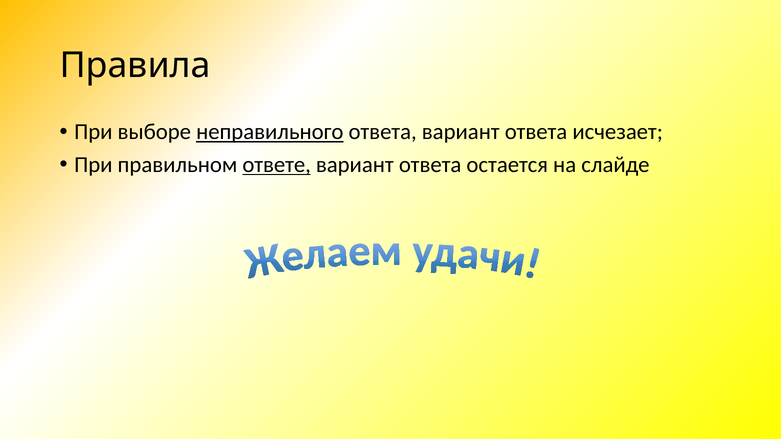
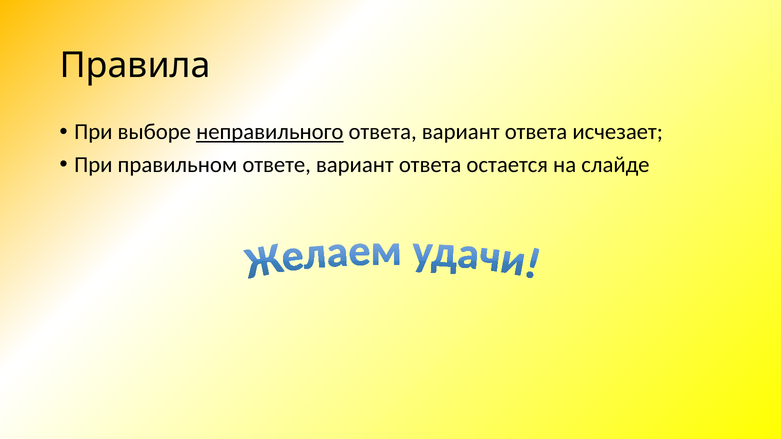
ответе underline: present -> none (277, 165)
